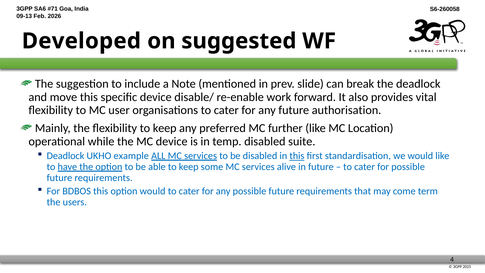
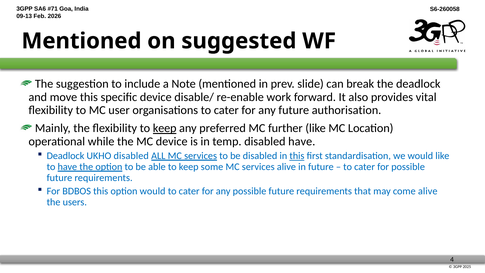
Developed: Developed -> Mentioned (81, 41)
keep underline: none -> present (165, 128)
disabled suite: suite -> have (302, 141)
UKHO example: example -> disabled (131, 156)
come term: term -> alive (428, 191)
